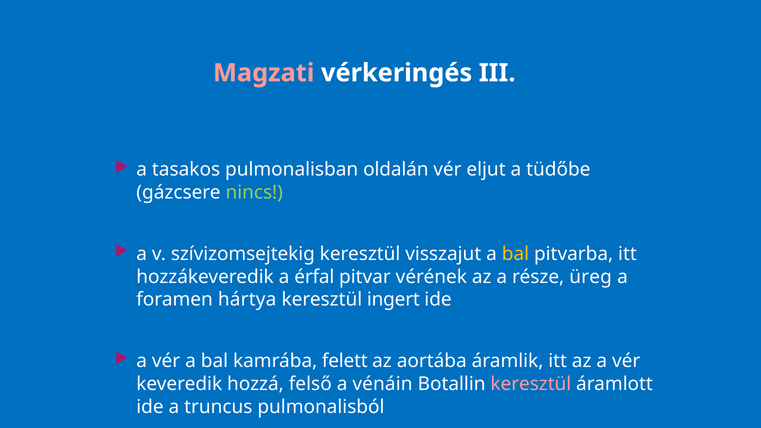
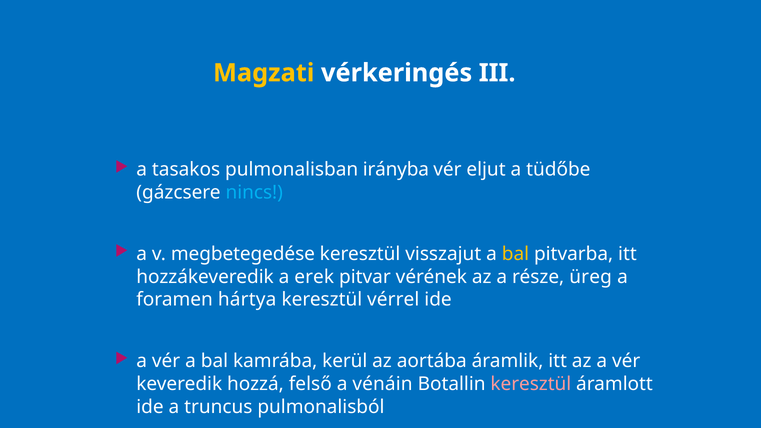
Magzati colour: pink -> yellow (264, 73)
oldalán: oldalán -> irányba (396, 170)
nincs colour: light green -> light blue (254, 193)
szívizomsejtekig: szívizomsejtekig -> megbetegedése (243, 254)
érfal: érfal -> erek (314, 277)
ingert: ingert -> vérrel (393, 300)
felett: felett -> kerül (345, 361)
